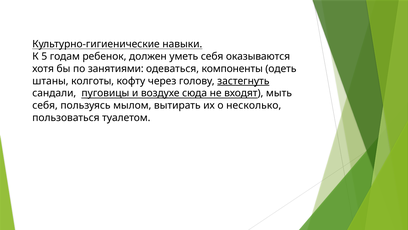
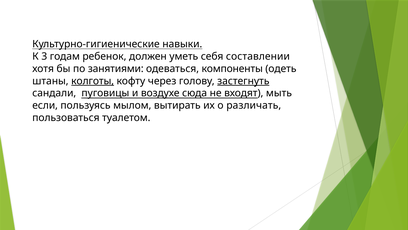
5: 5 -> 3 (44, 56)
оказываются: оказываются -> составлении (258, 56)
колготы underline: none -> present (93, 81)
себя: себя -> если (45, 105)
несколько: несколько -> различать (254, 105)
